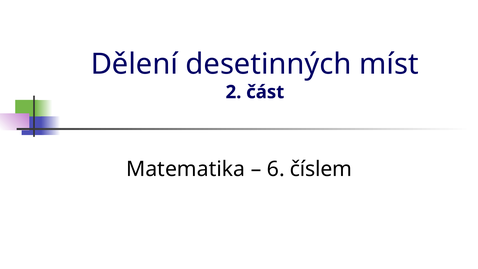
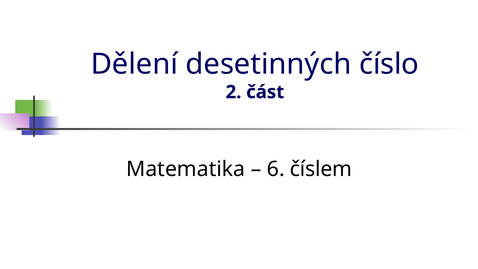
míst: míst -> číslo (389, 64)
